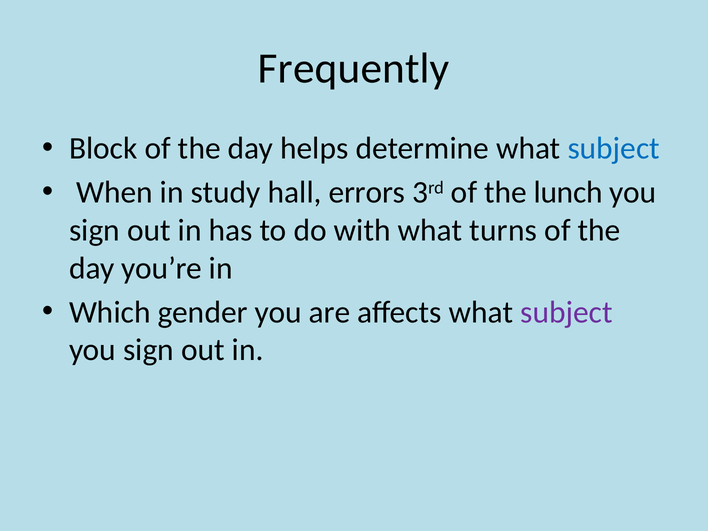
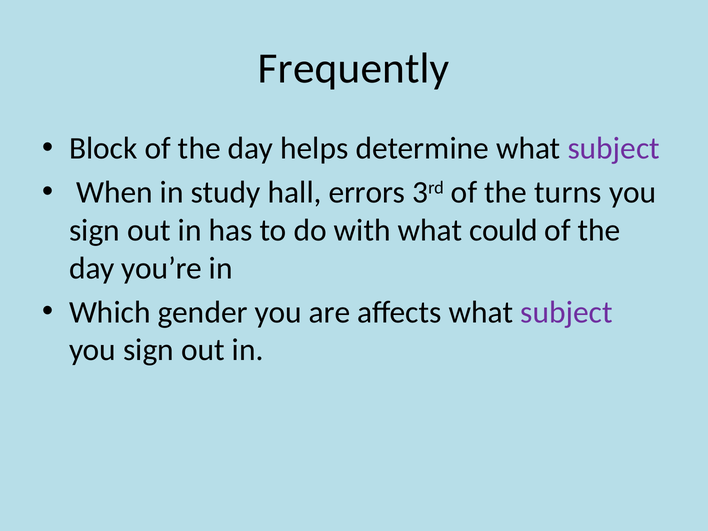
subject colour: blue -> purple (614, 149)
lunch: lunch -> turns (568, 193)
turns: turns -> could (504, 230)
